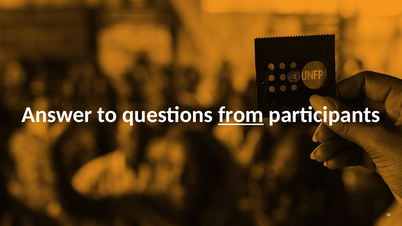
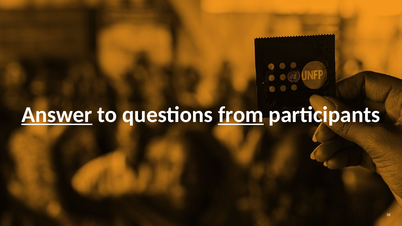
Answer underline: none -> present (57, 115)
